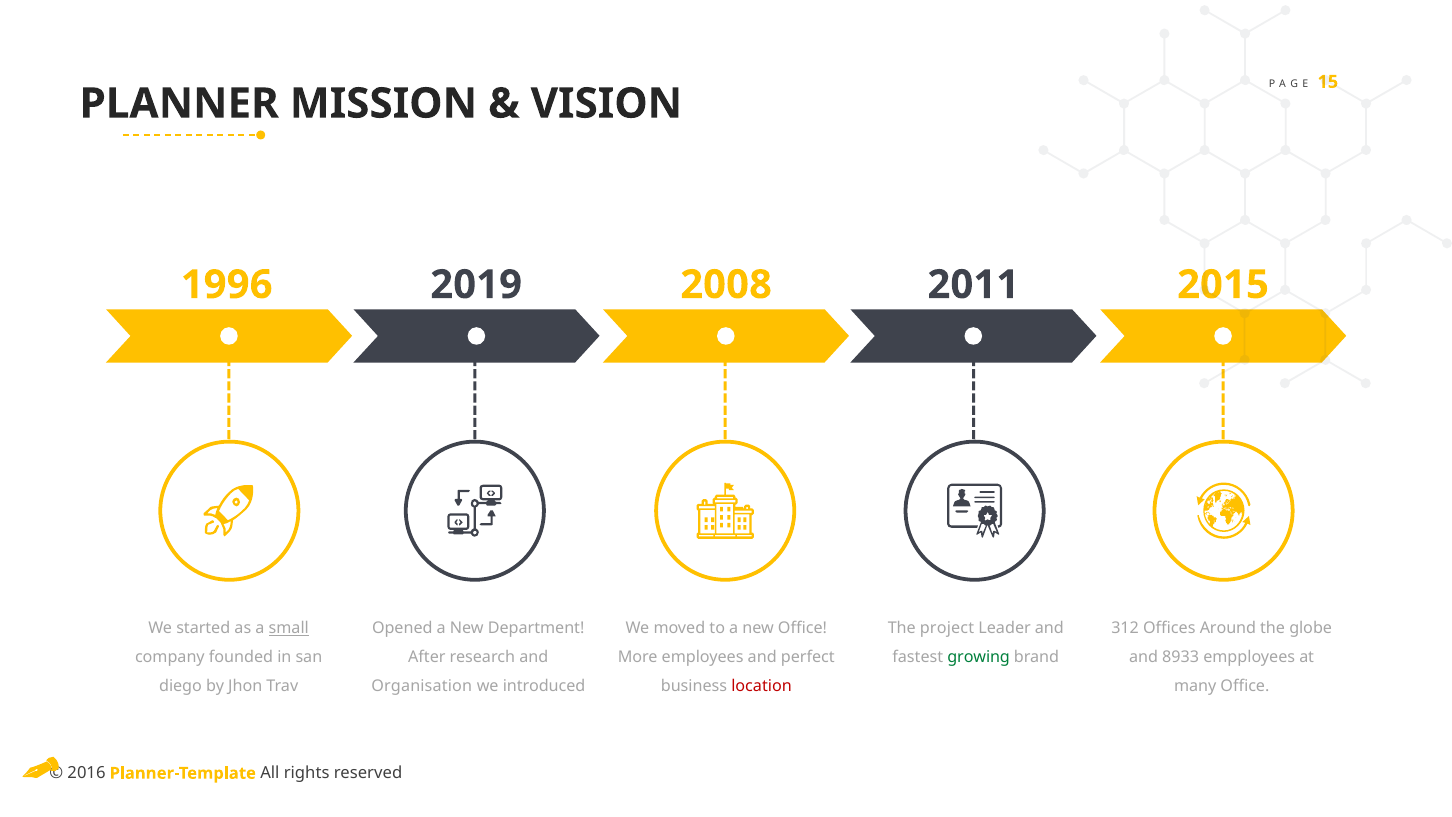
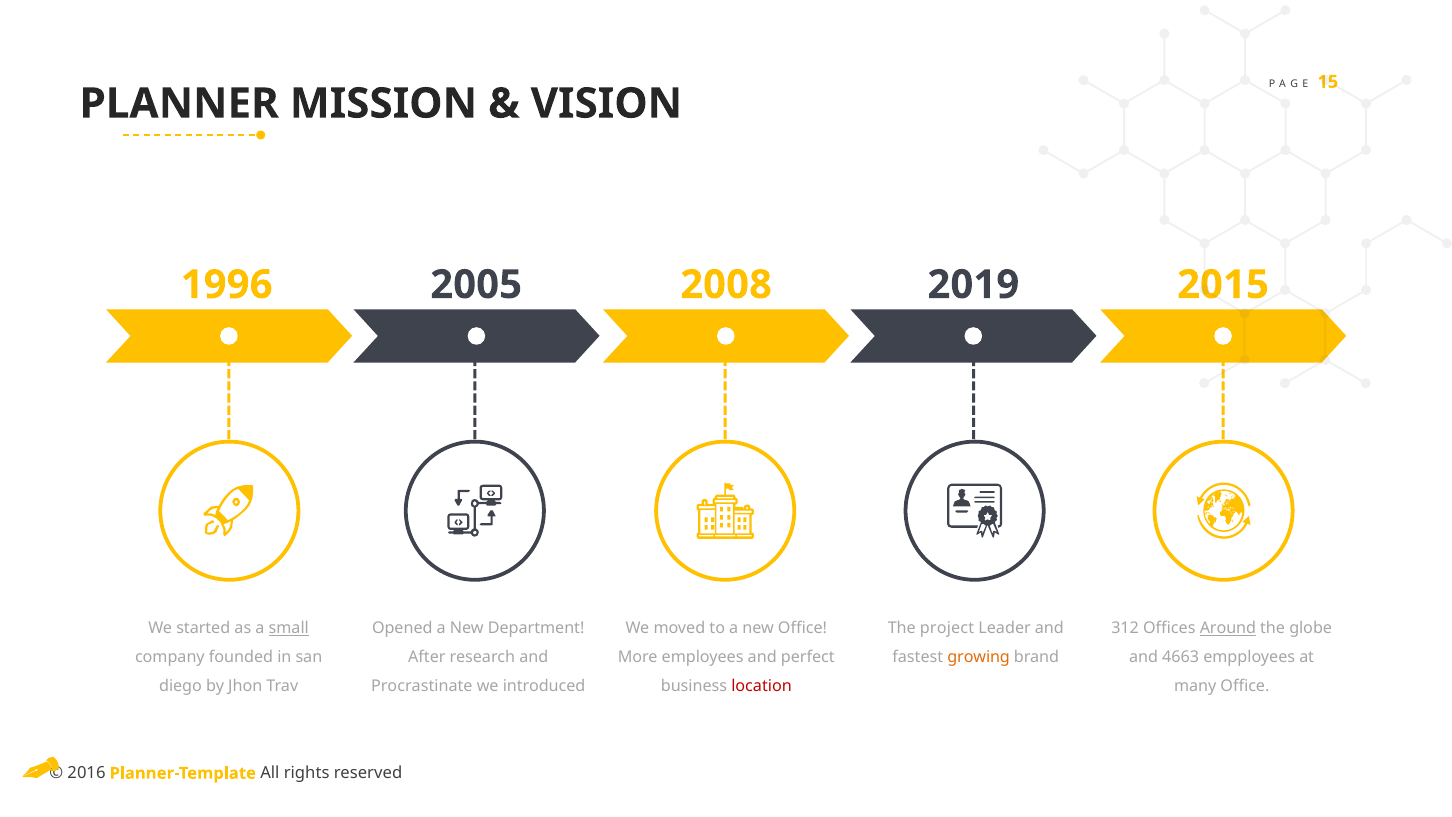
2019: 2019 -> 2005 (476, 285)
2011: 2011 -> 2019 (973, 285)
Around underline: none -> present (1228, 628)
growing colour: green -> orange (979, 657)
8933: 8933 -> 4663 (1181, 657)
Organisation: Organisation -> Procrastinate (422, 686)
